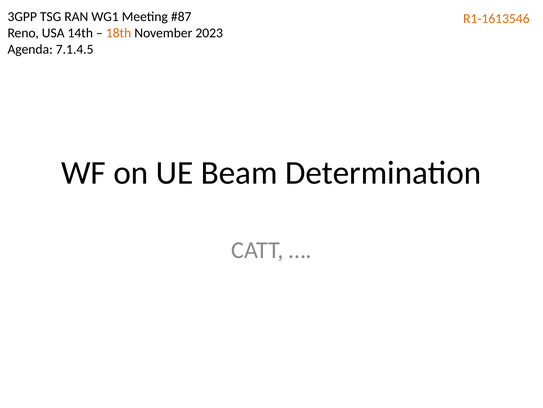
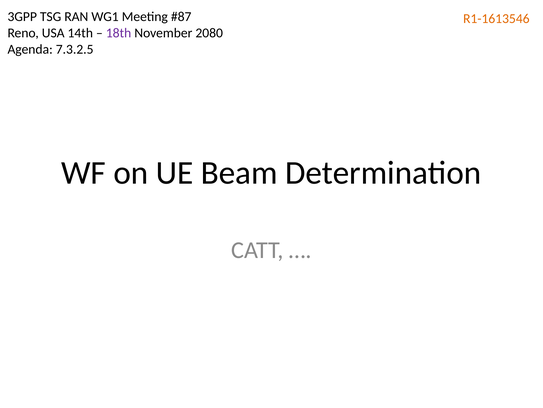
18th colour: orange -> purple (119, 33)
2023: 2023 -> 2080 (209, 33)
7.1.4.5: 7.1.4.5 -> 7.3.2.5 (75, 49)
